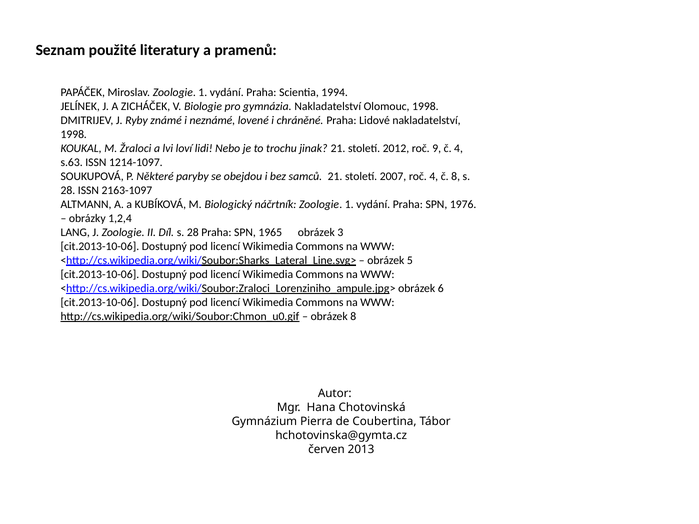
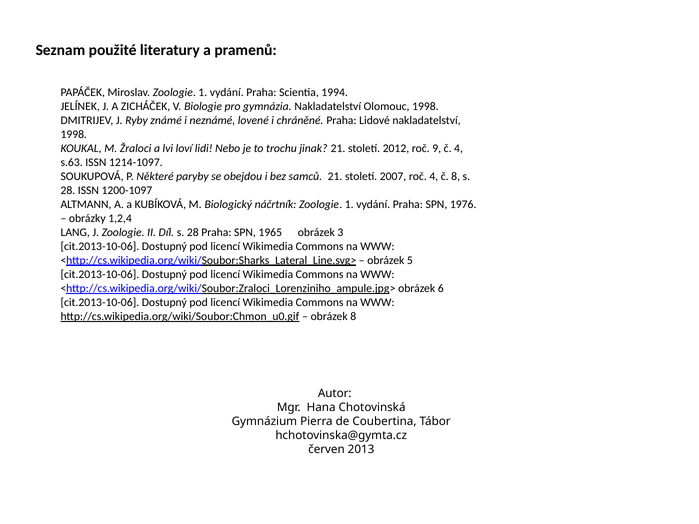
2163-1097: 2163-1097 -> 1200-1097 (127, 190)
